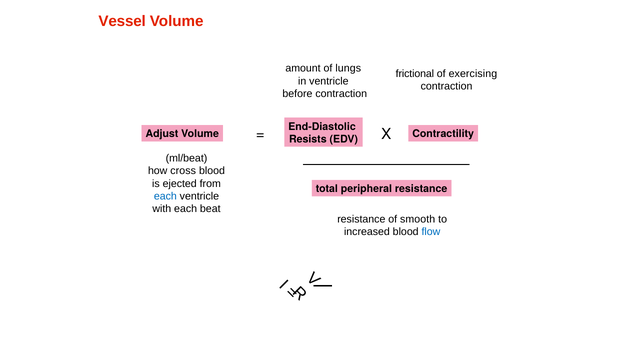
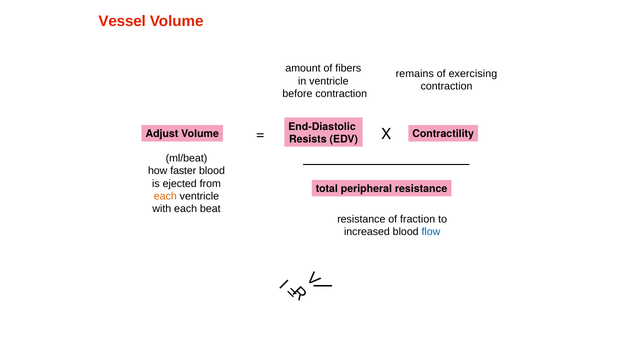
lungs: lungs -> fibers (348, 68)
frictional: frictional -> remains (415, 73)
cross: cross -> faster (183, 171)
each colour: blue -> orange (165, 196)
smooth: smooth -> fraction (418, 219)
